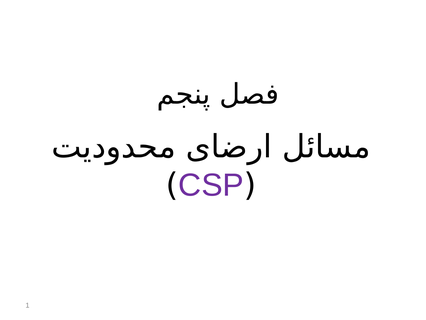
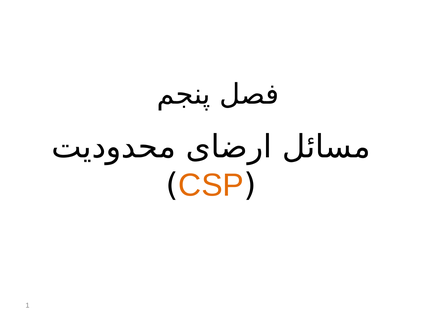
CSP colour: purple -> orange (211, 185)
